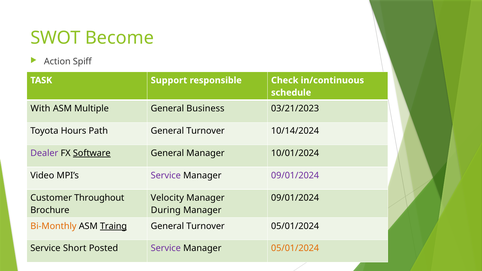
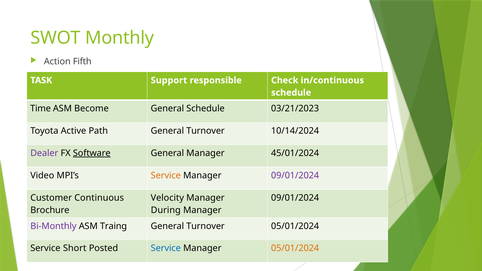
Become: Become -> Monthly (120, 38)
Spiff: Spiff -> Fifth (82, 62)
With: With -> Time (41, 109)
Multiple: Multiple -> Become (91, 109)
General Business: Business -> Schedule (205, 109)
Hours: Hours -> Active (74, 131)
10/01/2024: 10/01/2024 -> 45/01/2024 (295, 153)
Service colour: purple -> orange (166, 176)
Throughout: Throughout -> Continuous (99, 198)
Bi-Monthly colour: orange -> purple (53, 226)
Traing underline: present -> none (113, 226)
Service colour: purple -> blue (166, 248)
